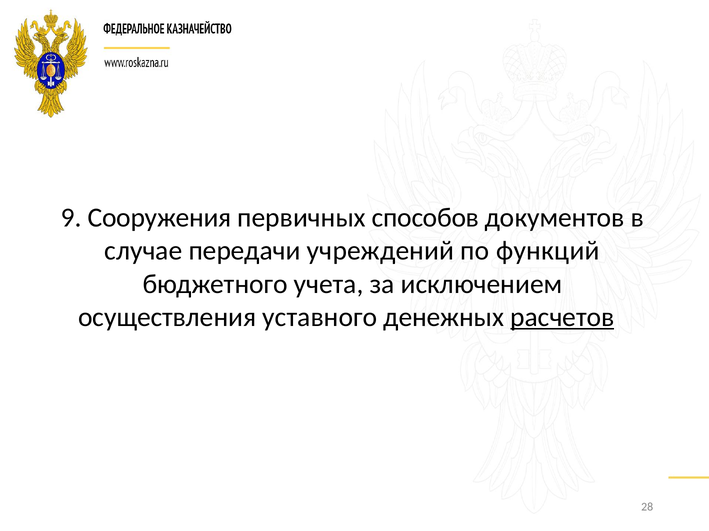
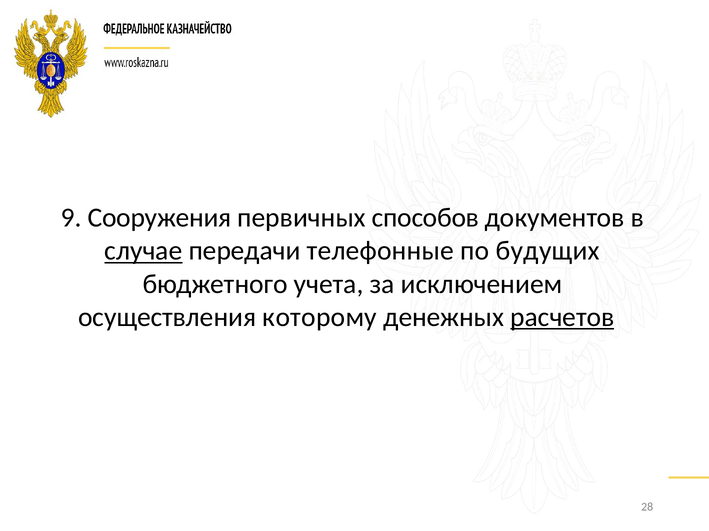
случае underline: none -> present (143, 251)
учреждений: учреждений -> телефонные (380, 251)
функций: функций -> будущих (548, 251)
уставного: уставного -> которому (320, 317)
